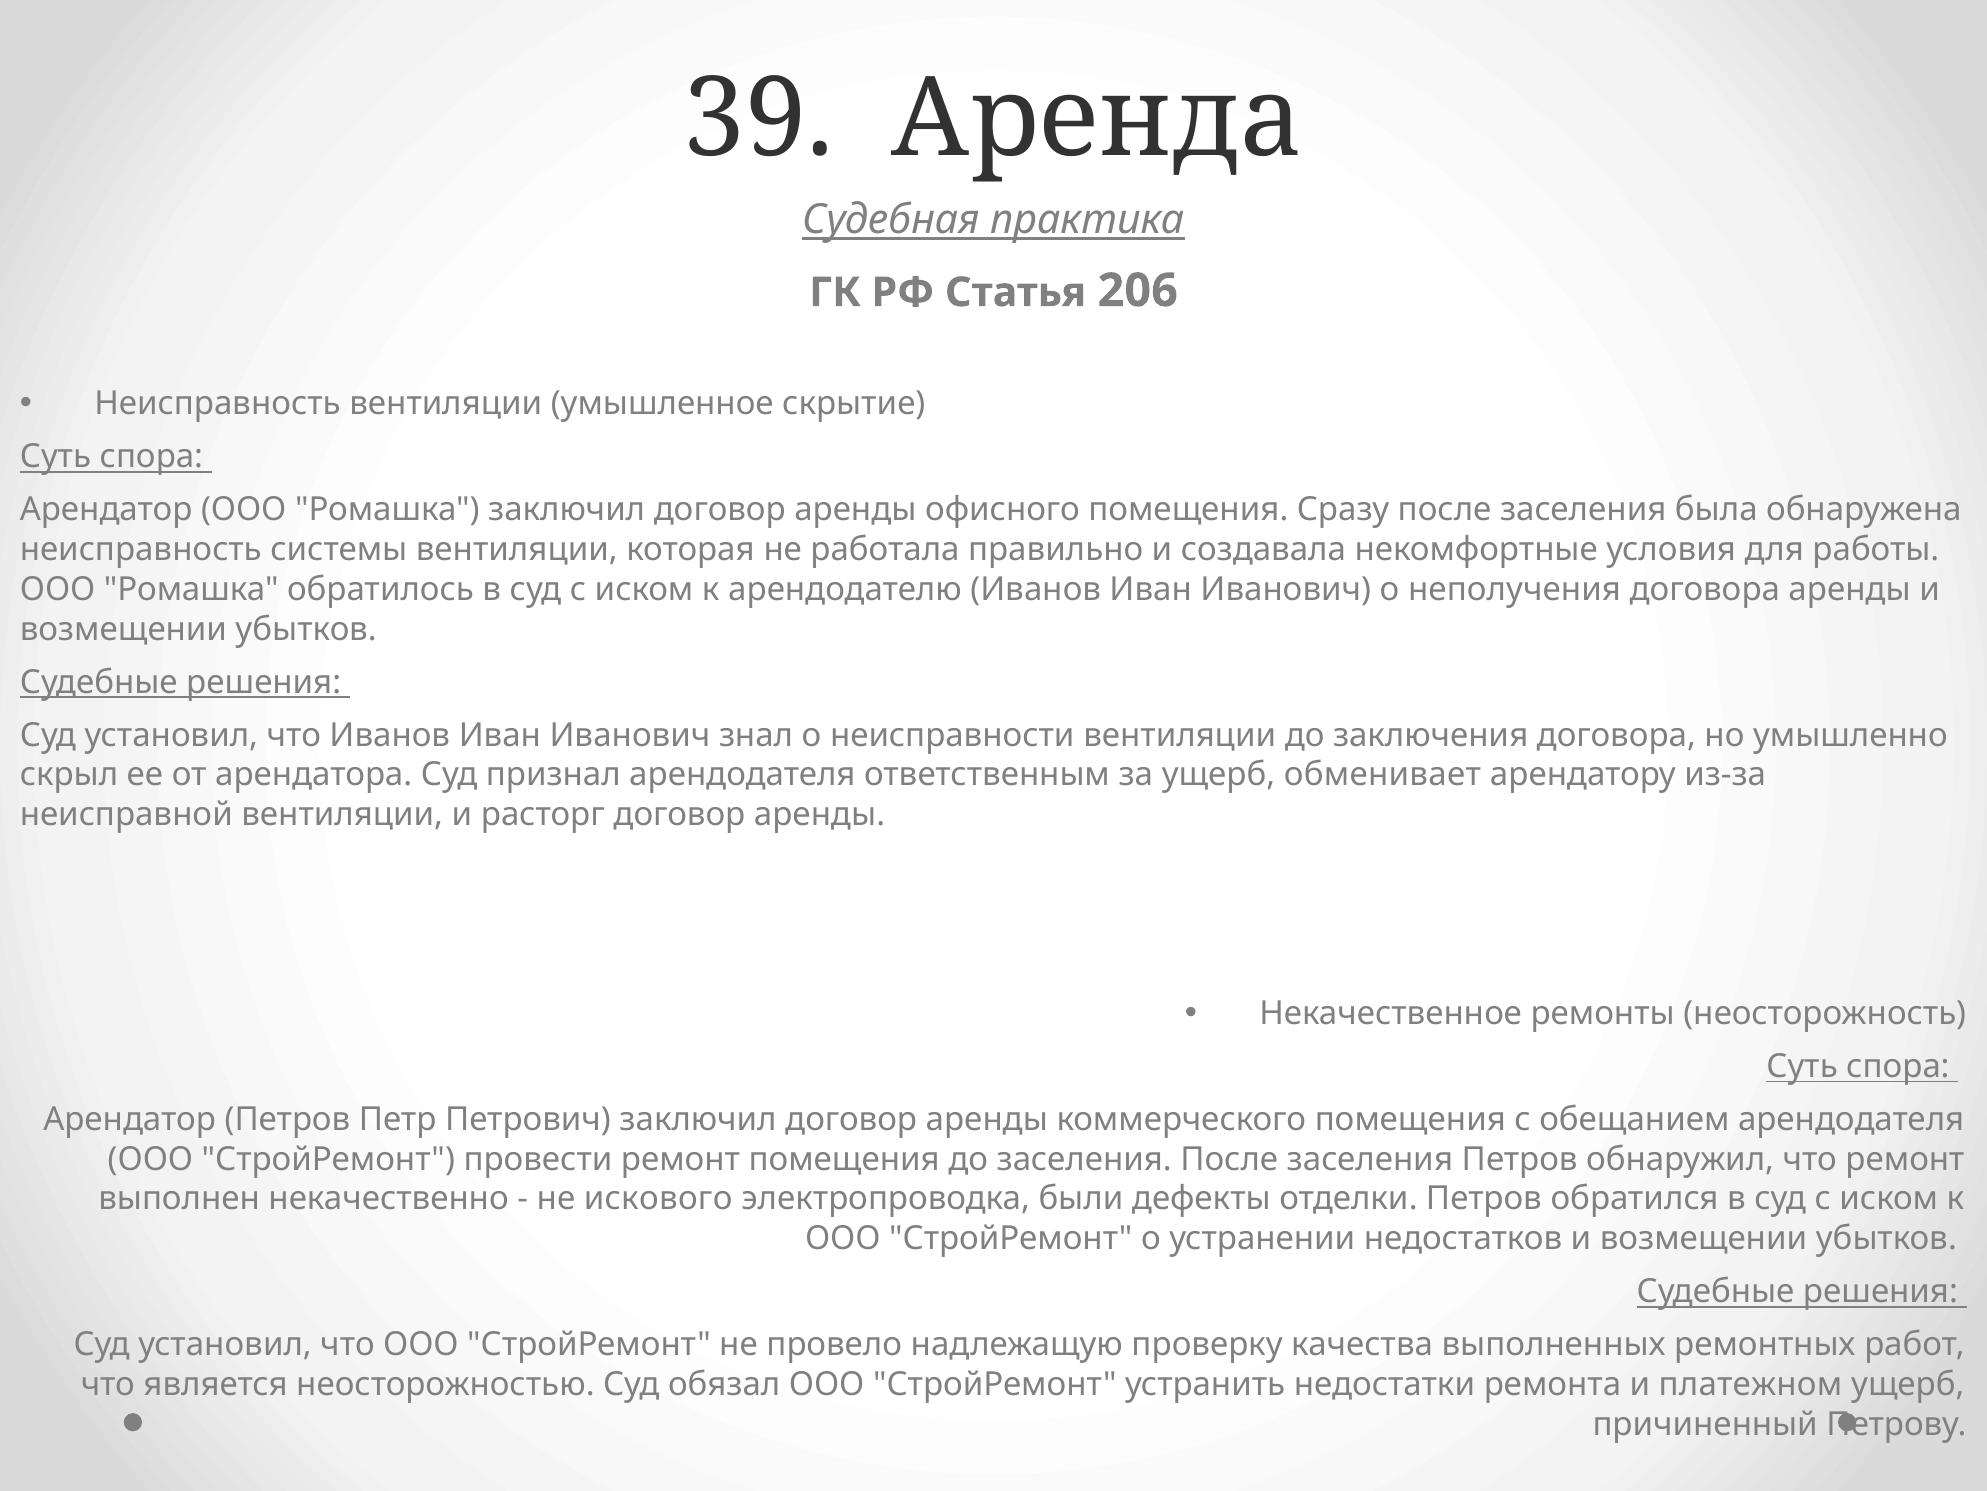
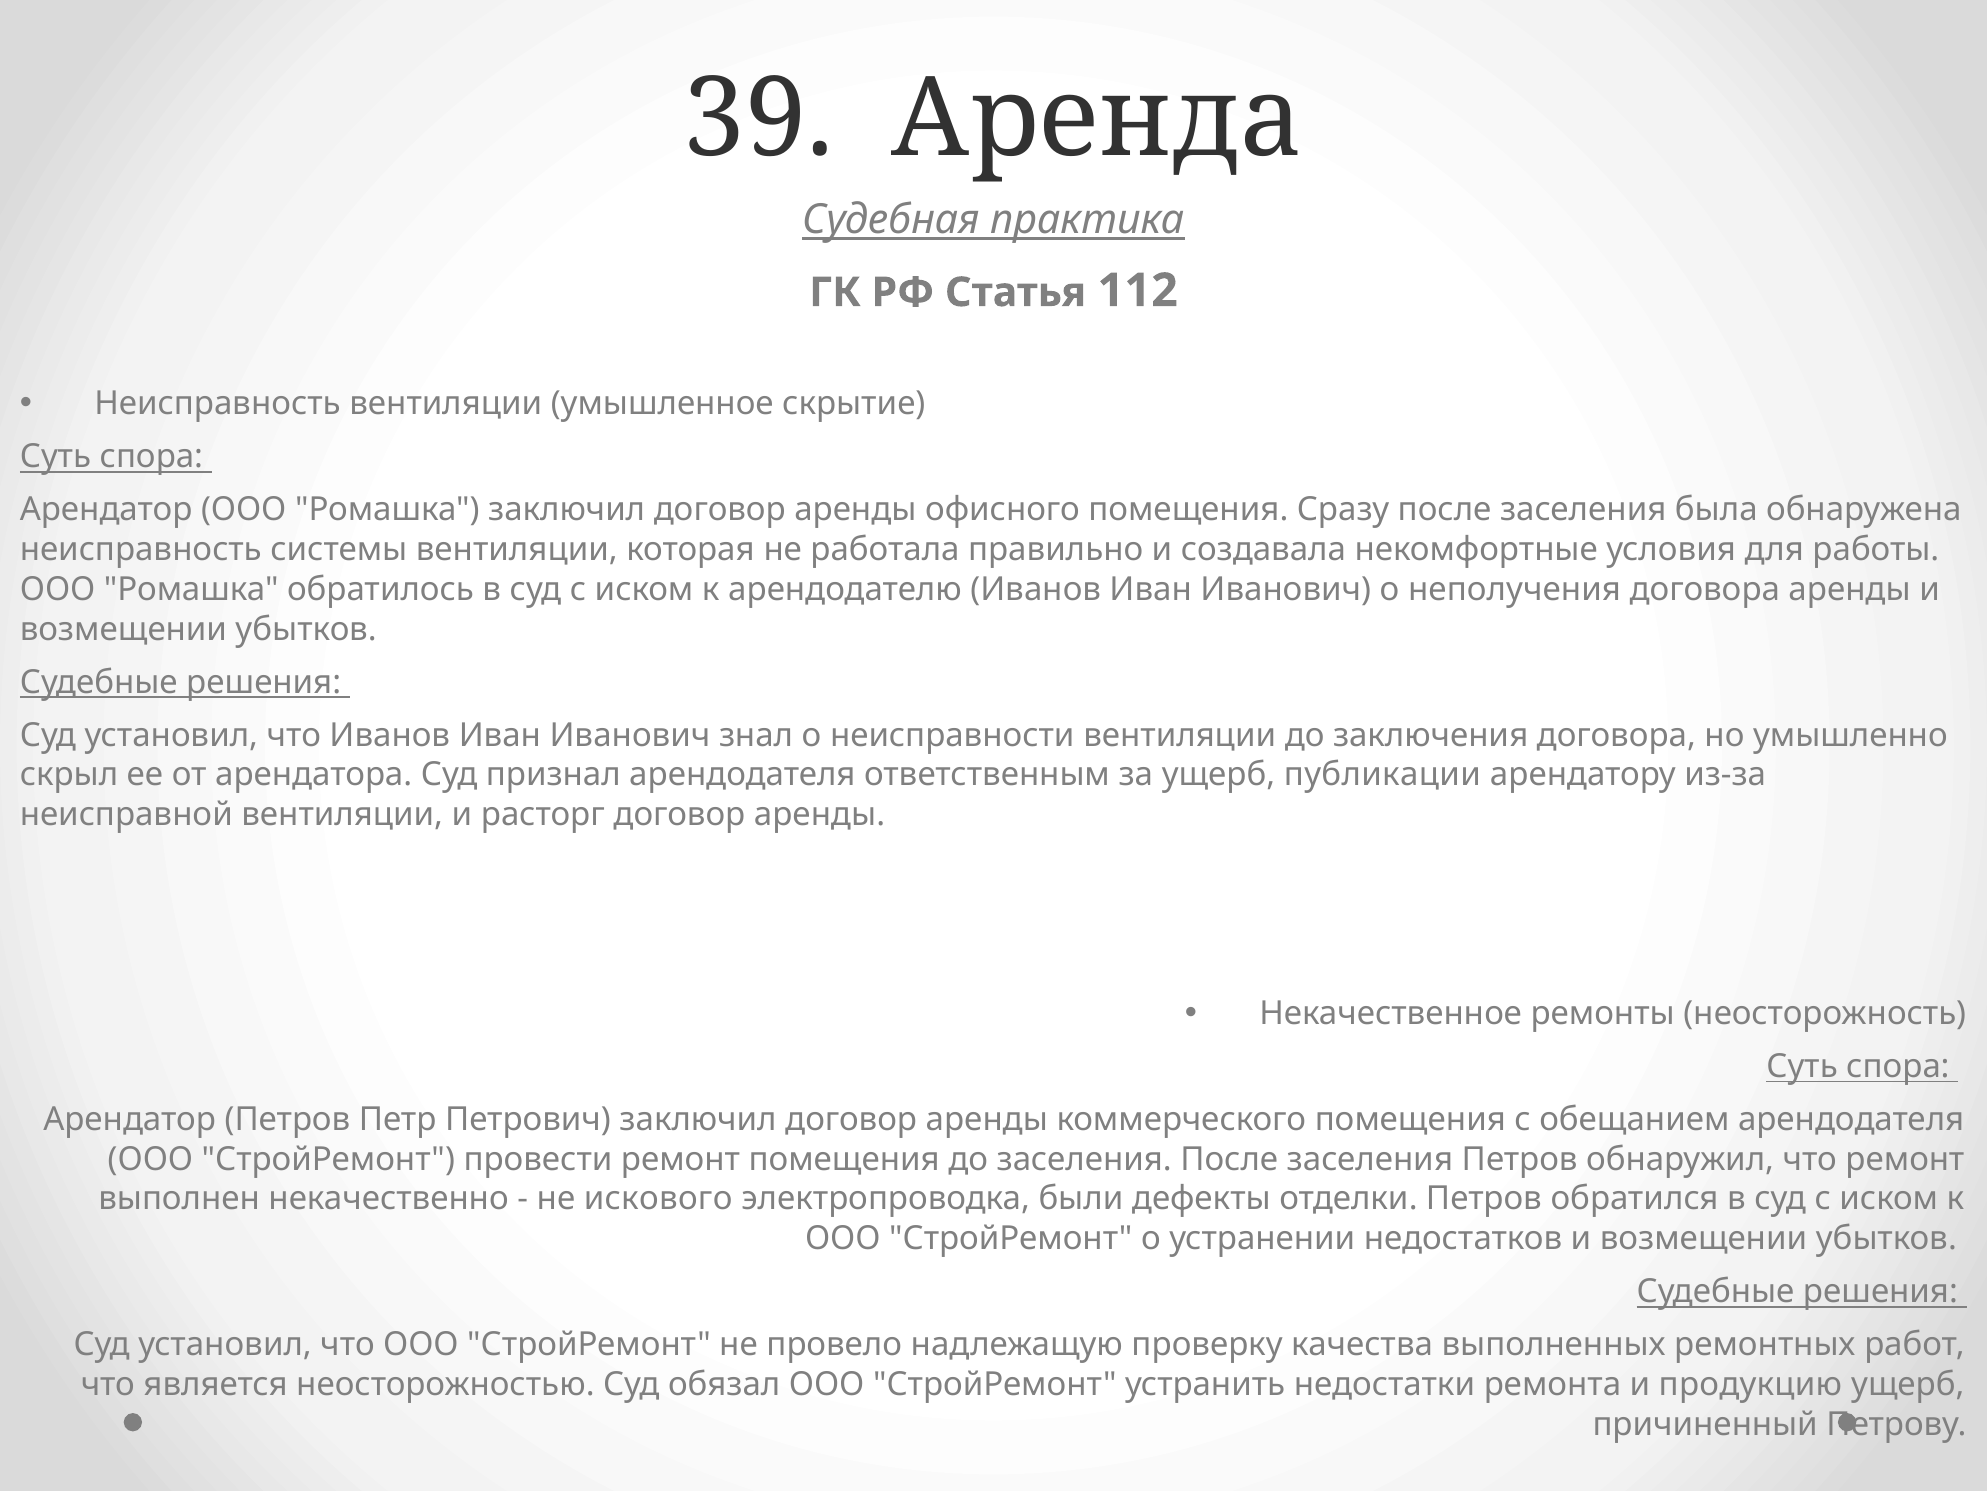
206: 206 -> 112 (1138, 291)
обменивает: обменивает -> публикации (1382, 775)
платежном: платежном -> продукцию (1750, 1384)
